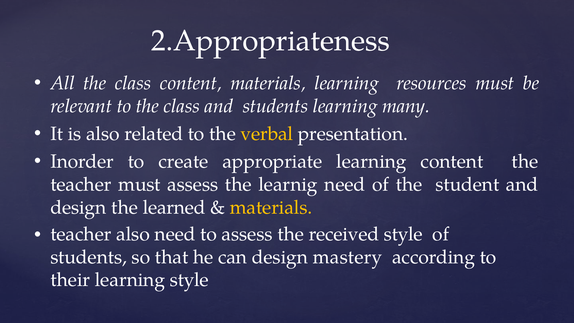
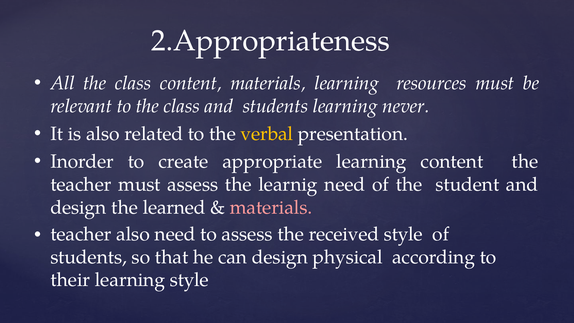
many: many -> never (406, 106)
materials colour: yellow -> pink (271, 207)
mastery: mastery -> physical (348, 257)
